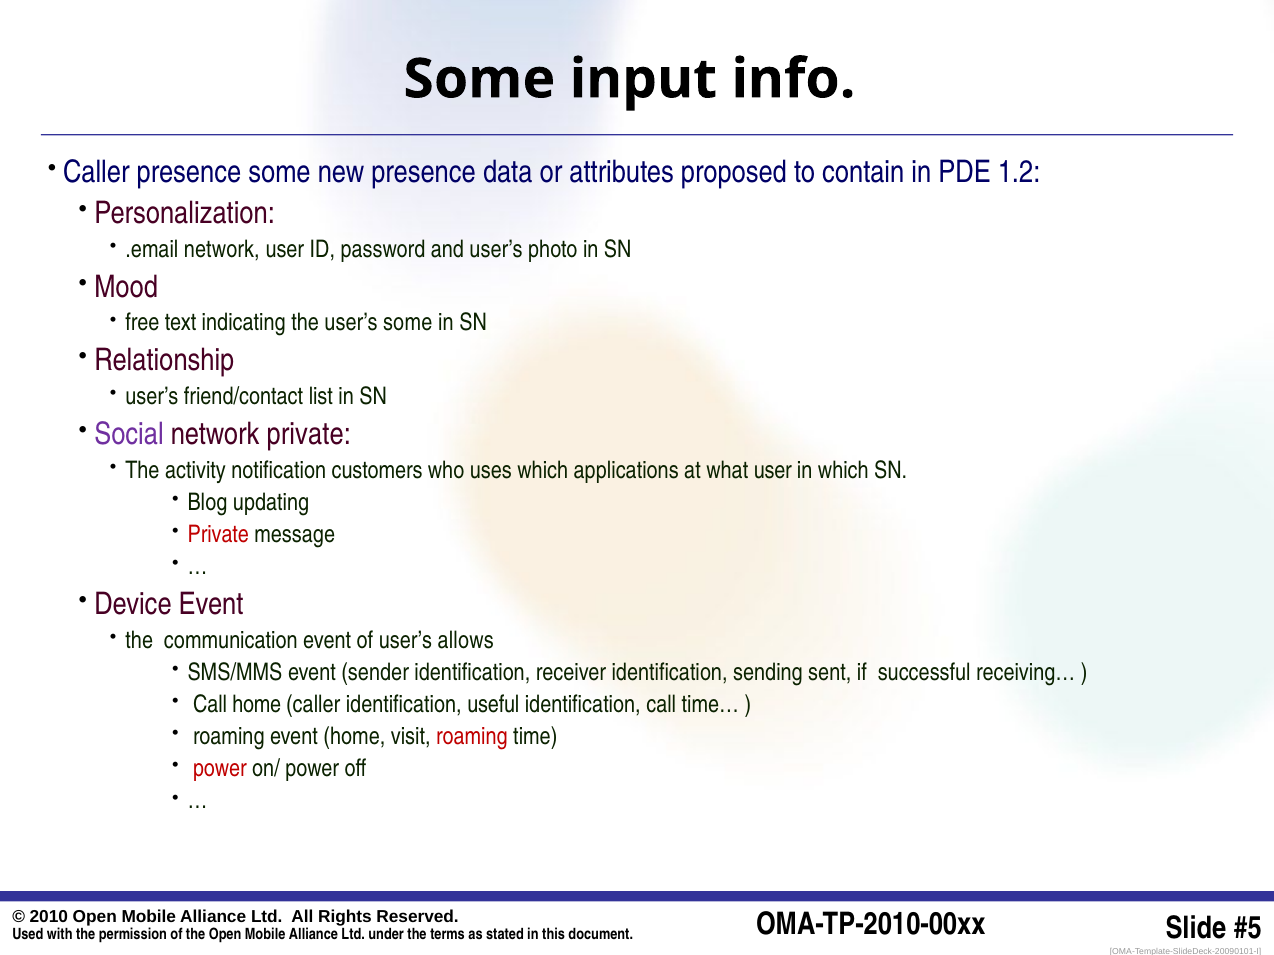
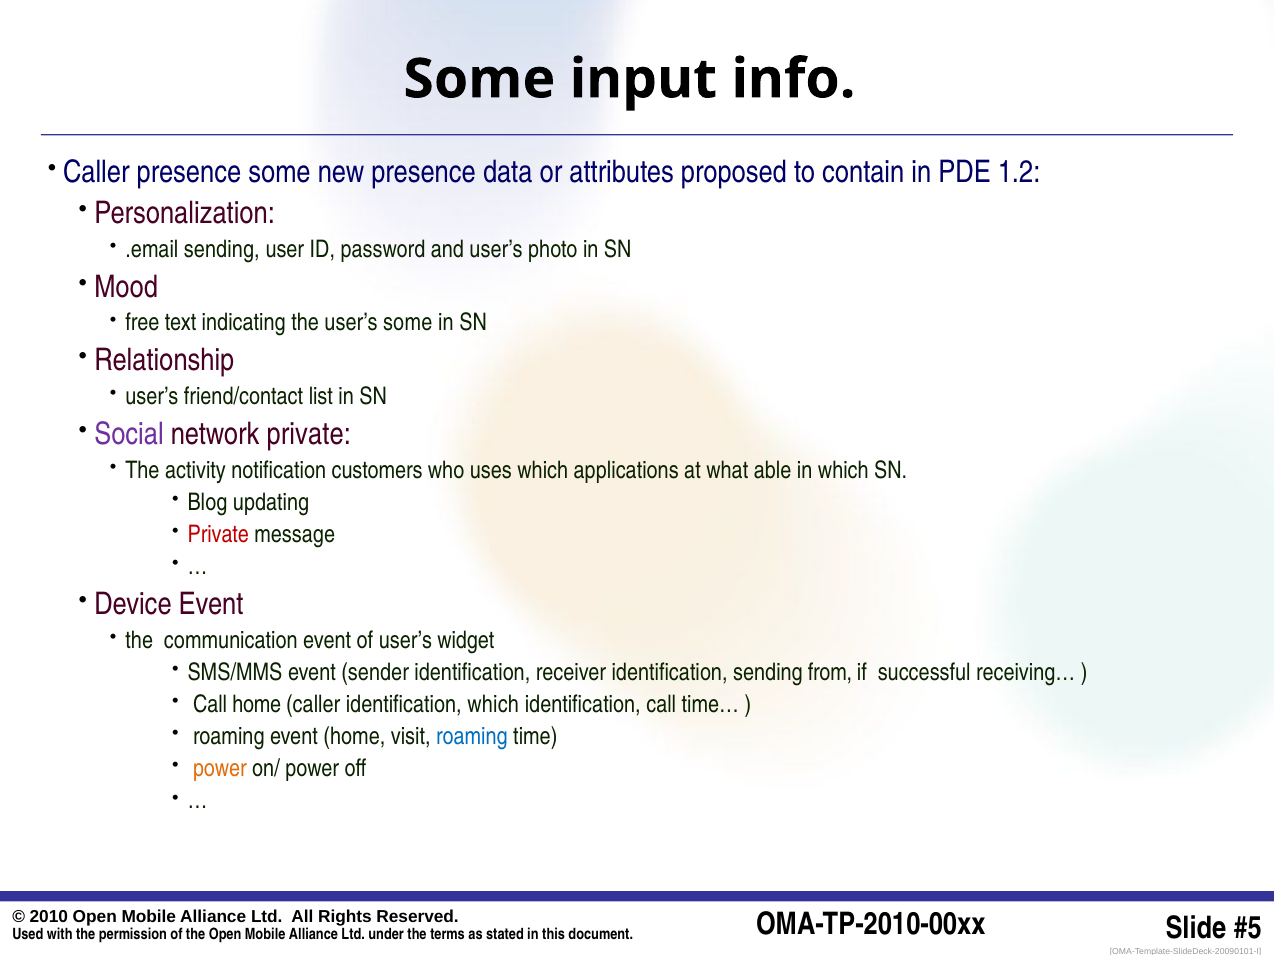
.email network: network -> sending (222, 250)
what user: user -> able (773, 470)
allows: allows -> widget (466, 640)
sent: sent -> from (830, 673)
identification useful: useful -> which (493, 705)
roaming colour: red -> blue (472, 737)
power colour: red -> orange (220, 769)
